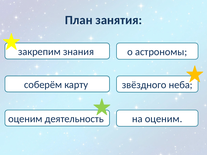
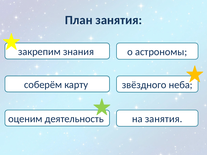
на оценим: оценим -> занятия (164, 119)
